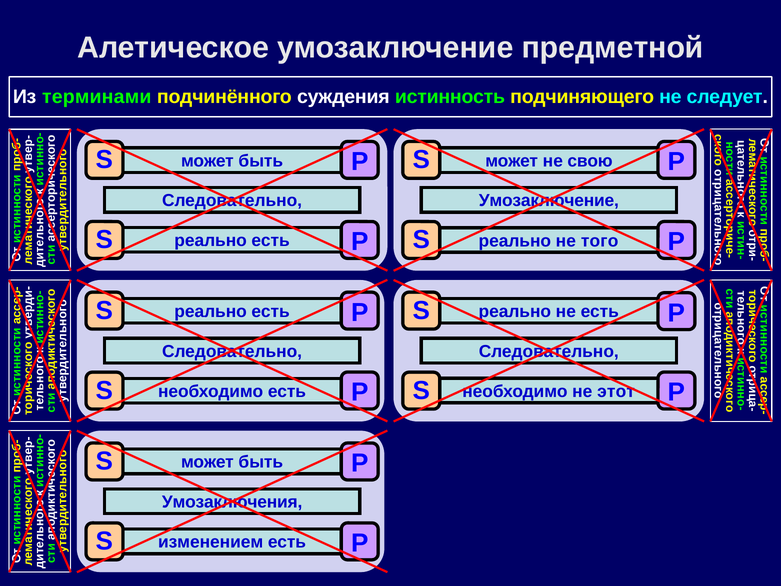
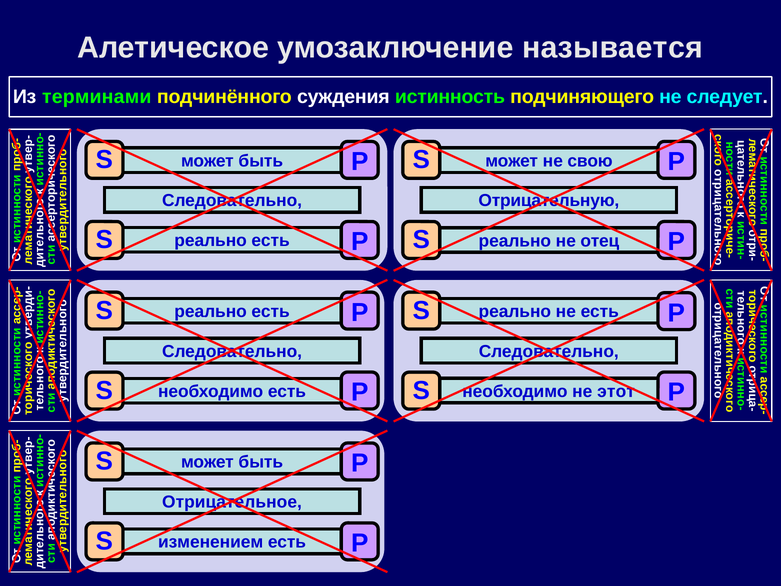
предметной: предметной -> называется (612, 48)
Умозаключение: Умозаключение -> Отрицательную (549, 201)
того: того -> отец (600, 241)
Умозаключения: Умозаключения -> Отрицательное (232, 502)
